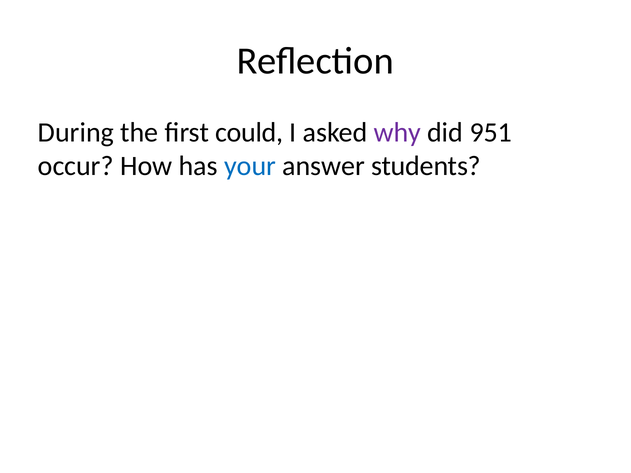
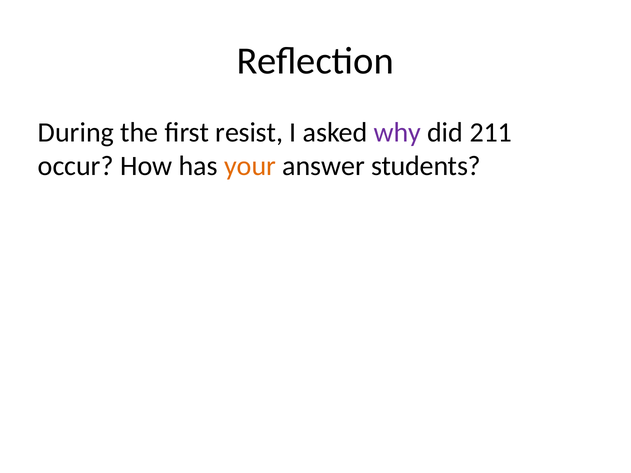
could: could -> resist (249, 132)
951: 951 -> 211 (491, 132)
your colour: blue -> orange (250, 166)
